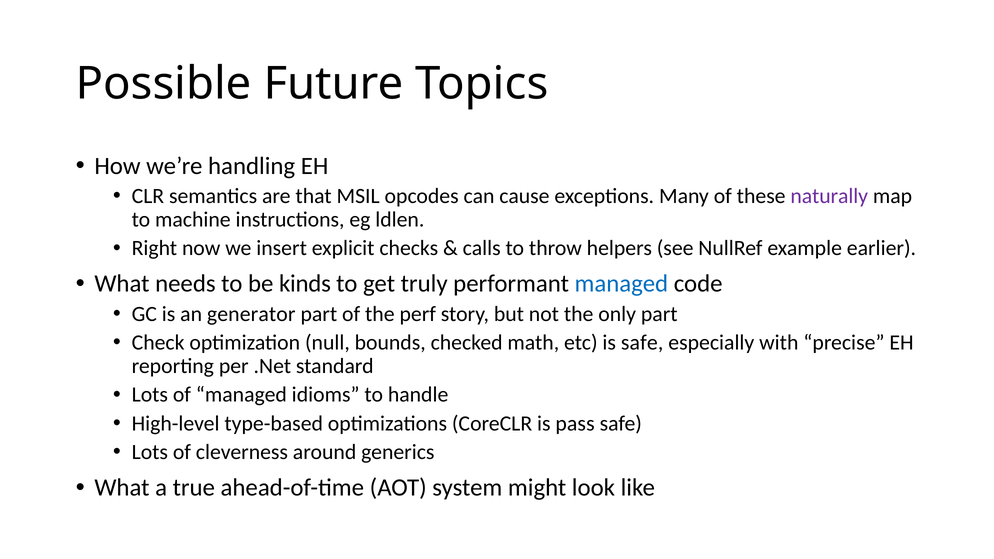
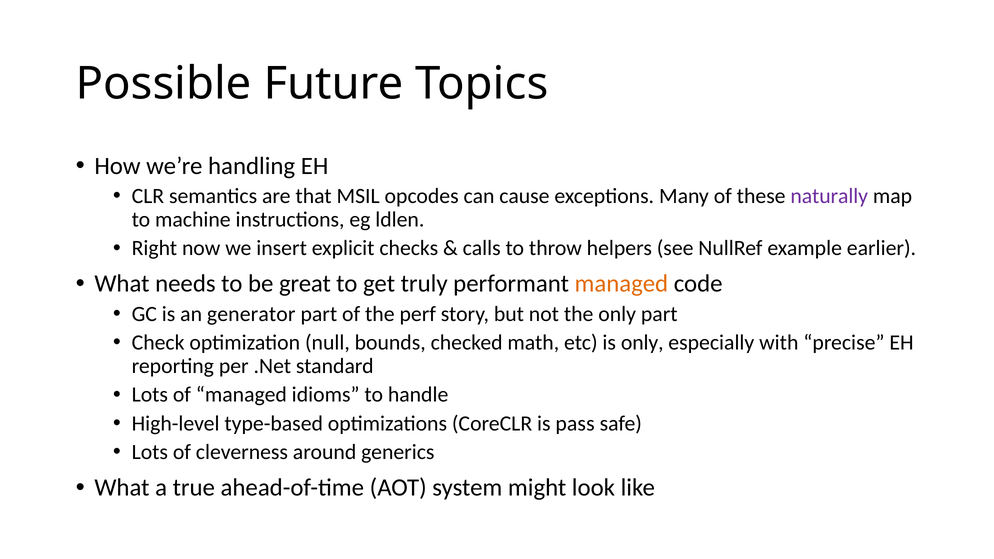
kinds: kinds -> great (305, 284)
managed colour: blue -> orange (621, 284)
is safe: safe -> only (642, 343)
